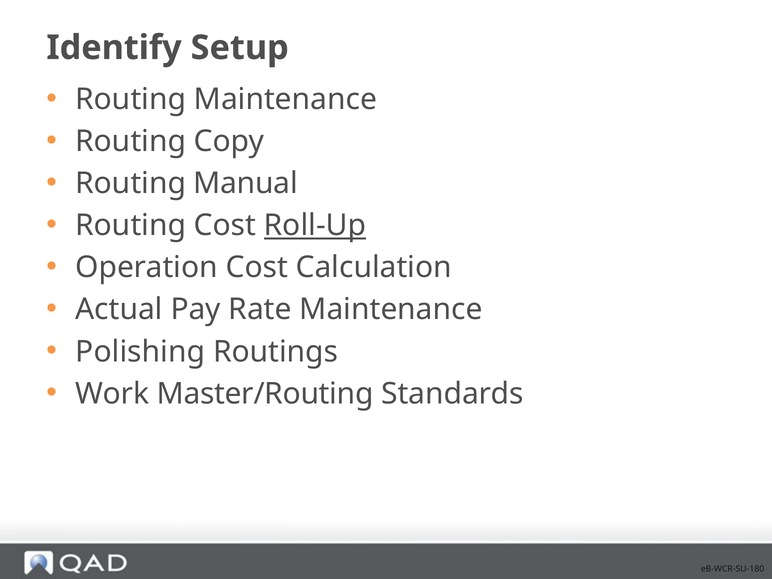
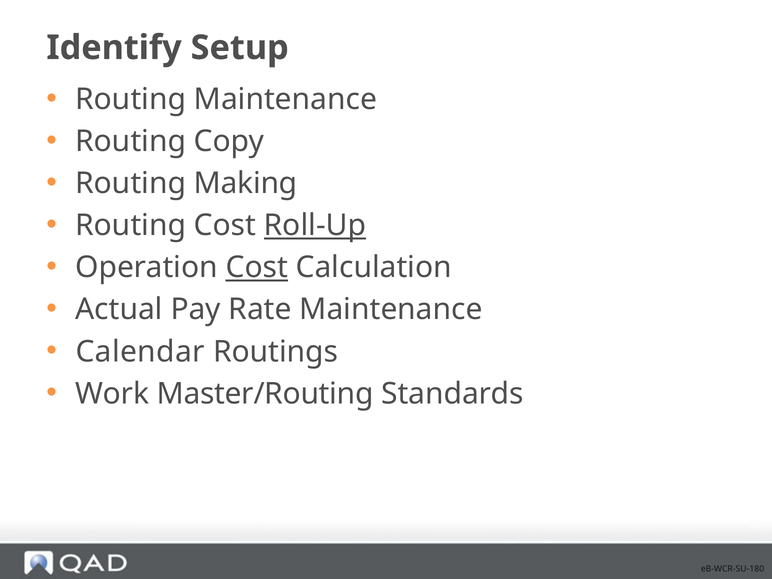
Manual: Manual -> Making (246, 183)
Cost underline: none -> present (257, 268)
Polishing: Polishing -> Calendar (140, 352)
